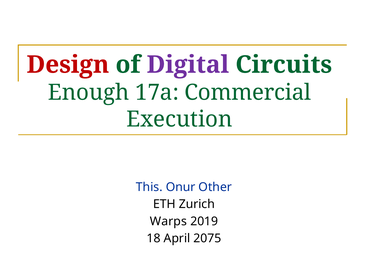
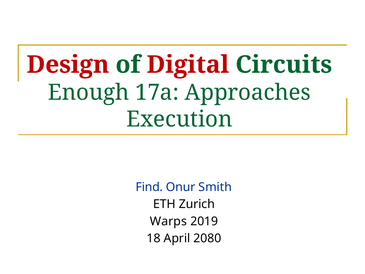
Digital colour: purple -> red (188, 65)
Commercial: Commercial -> Approaches (248, 92)
This: This -> Find (149, 187)
Other: Other -> Smith (215, 187)
2075: 2075 -> 2080 (207, 238)
